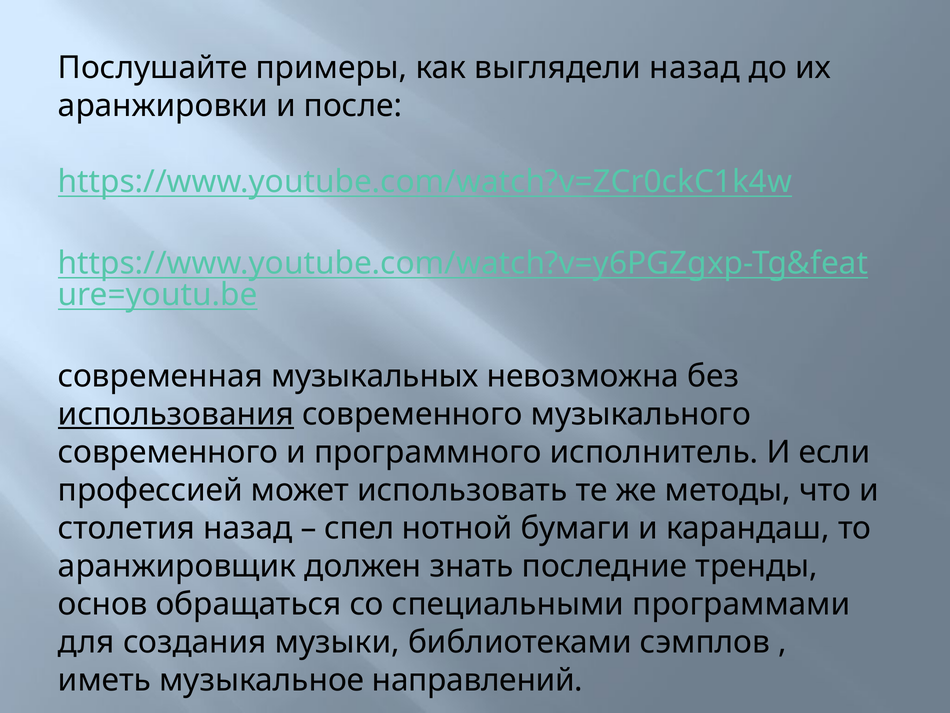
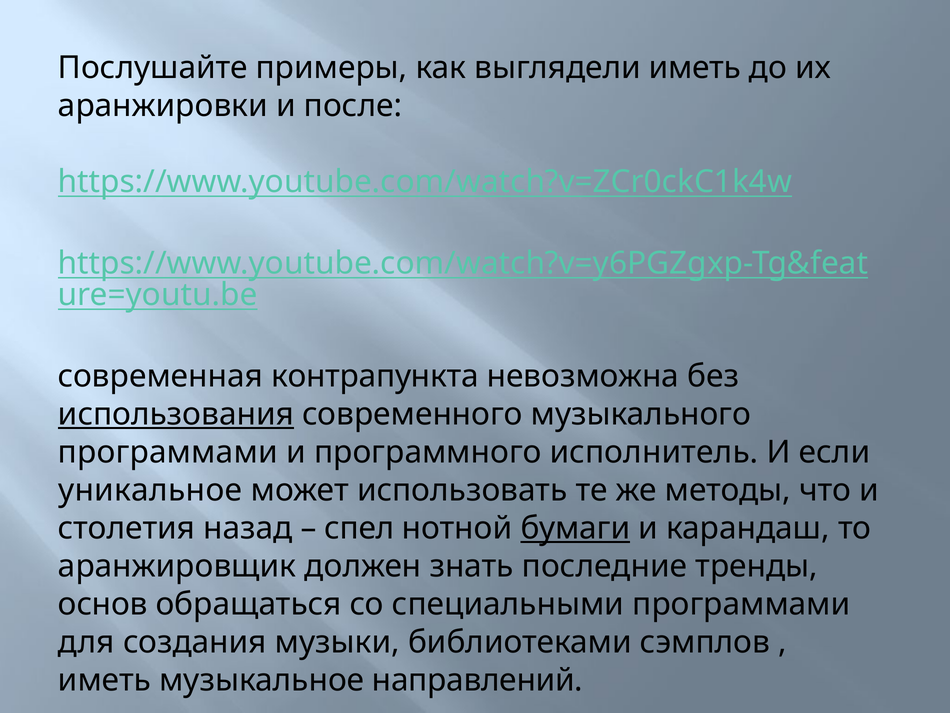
выглядели назад: назад -> иметь (695, 68)
музыкальных: музыкальных -> контрапункта (375, 376)
современного: современного -> программами (168, 452)
профессией: профессией -> уникальное (150, 490)
бумаги underline: none -> present (575, 528)
